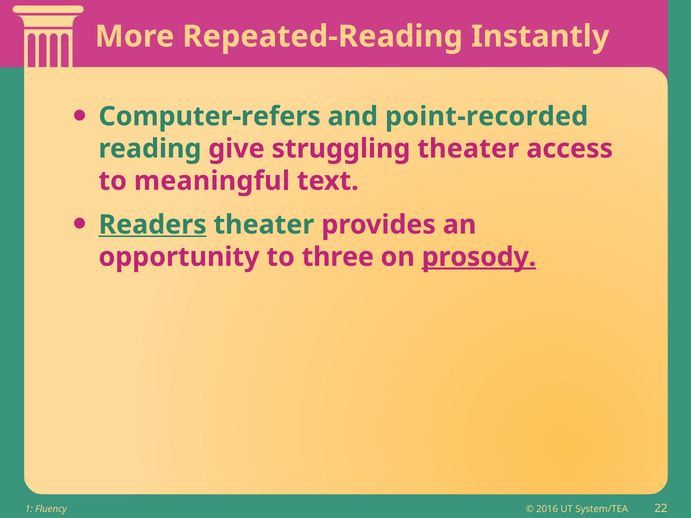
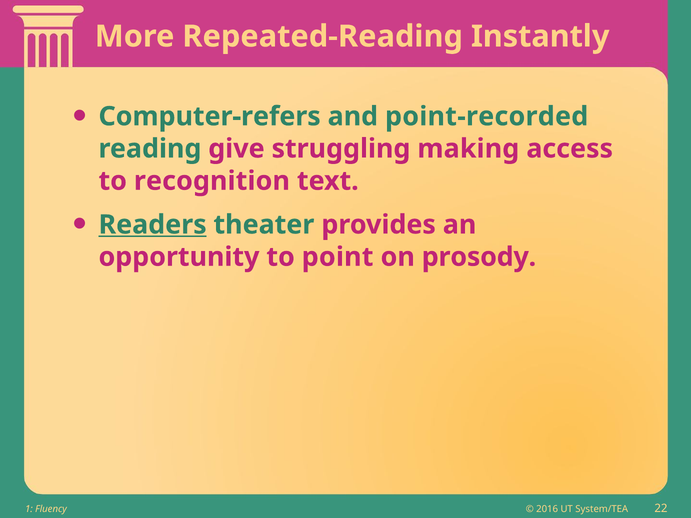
struggling theater: theater -> making (468, 149)
meaningful: meaningful -> recognition (212, 181)
three: three -> point (338, 257)
prosody underline: present -> none (479, 257)
